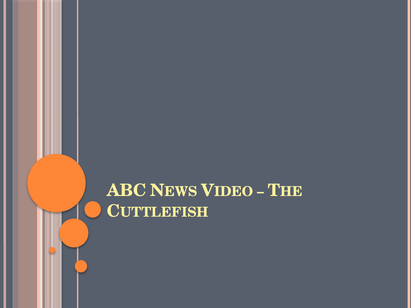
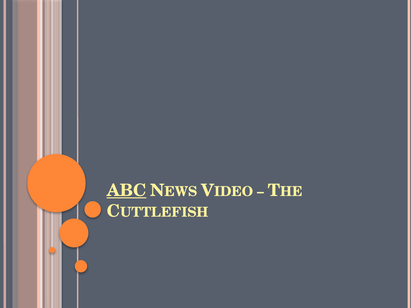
ABC underline: none -> present (127, 191)
